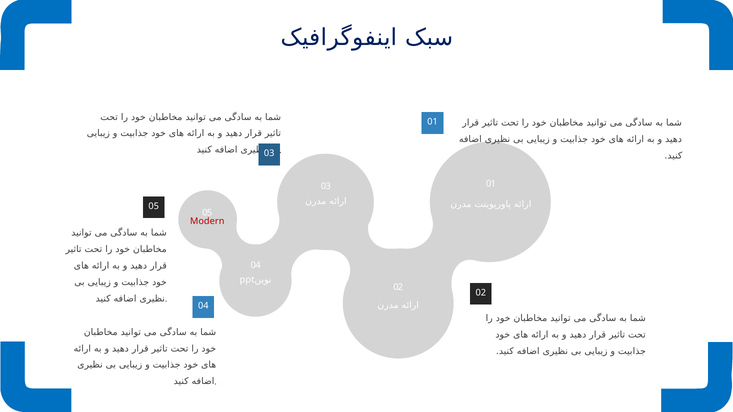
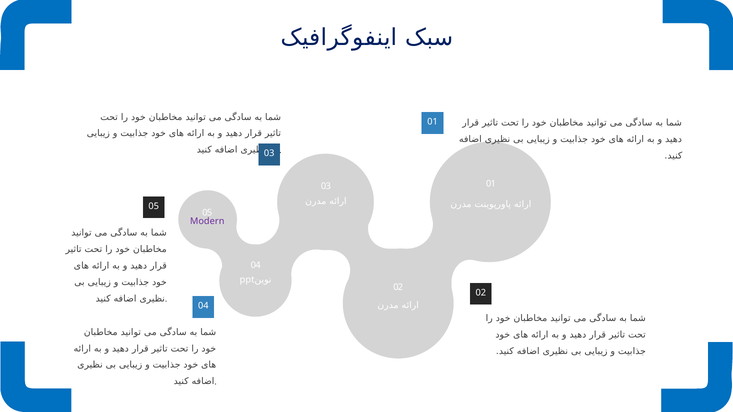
Modern colour: red -> purple (207, 222)
